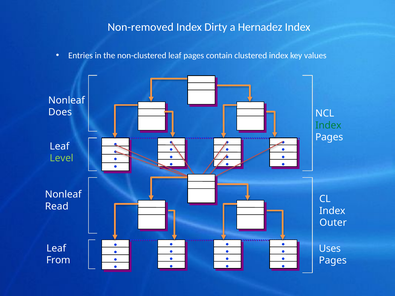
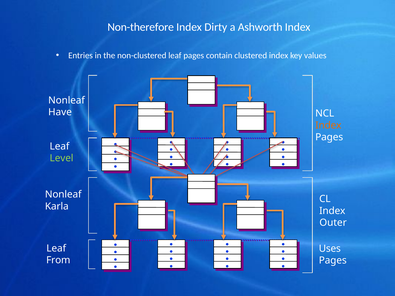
Non-removed: Non-removed -> Non-therefore (141, 27)
Hernadez: Hernadez -> Ashworth (260, 27)
Does: Does -> Have (60, 112)
Index colour: green -> orange (328, 125)
Read: Read -> Karla (57, 206)
